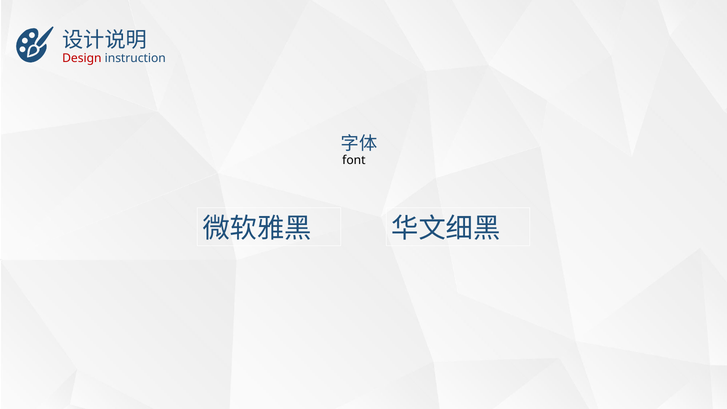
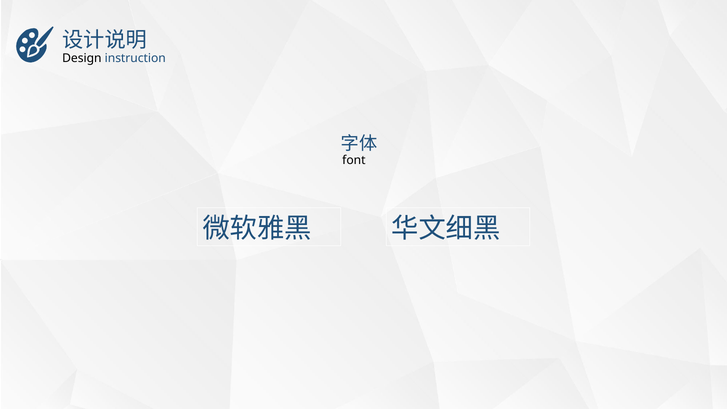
Design colour: red -> black (82, 58)
